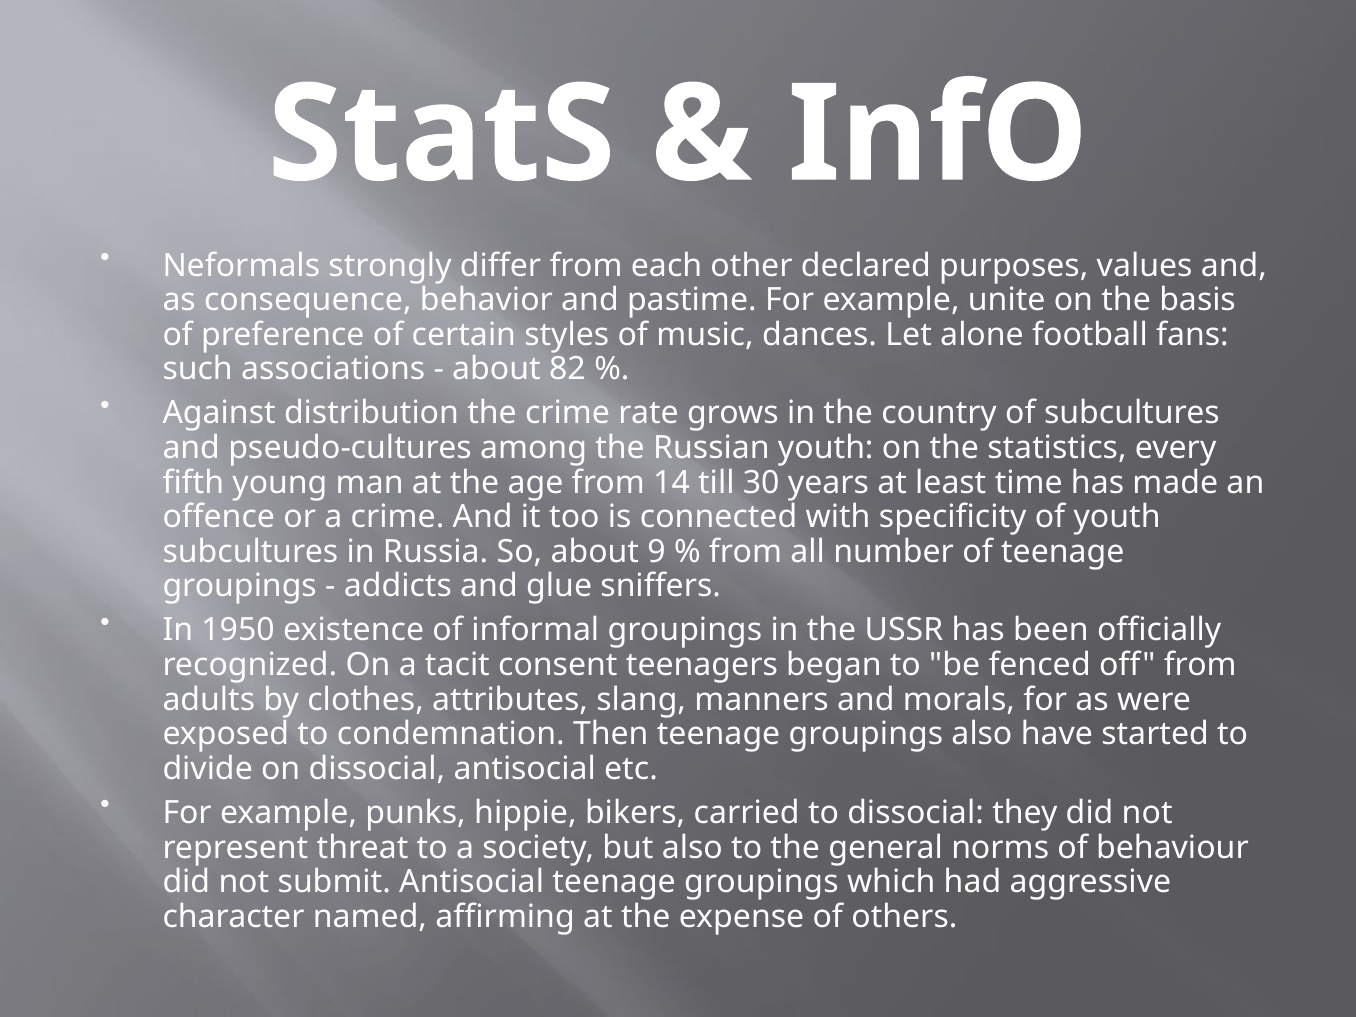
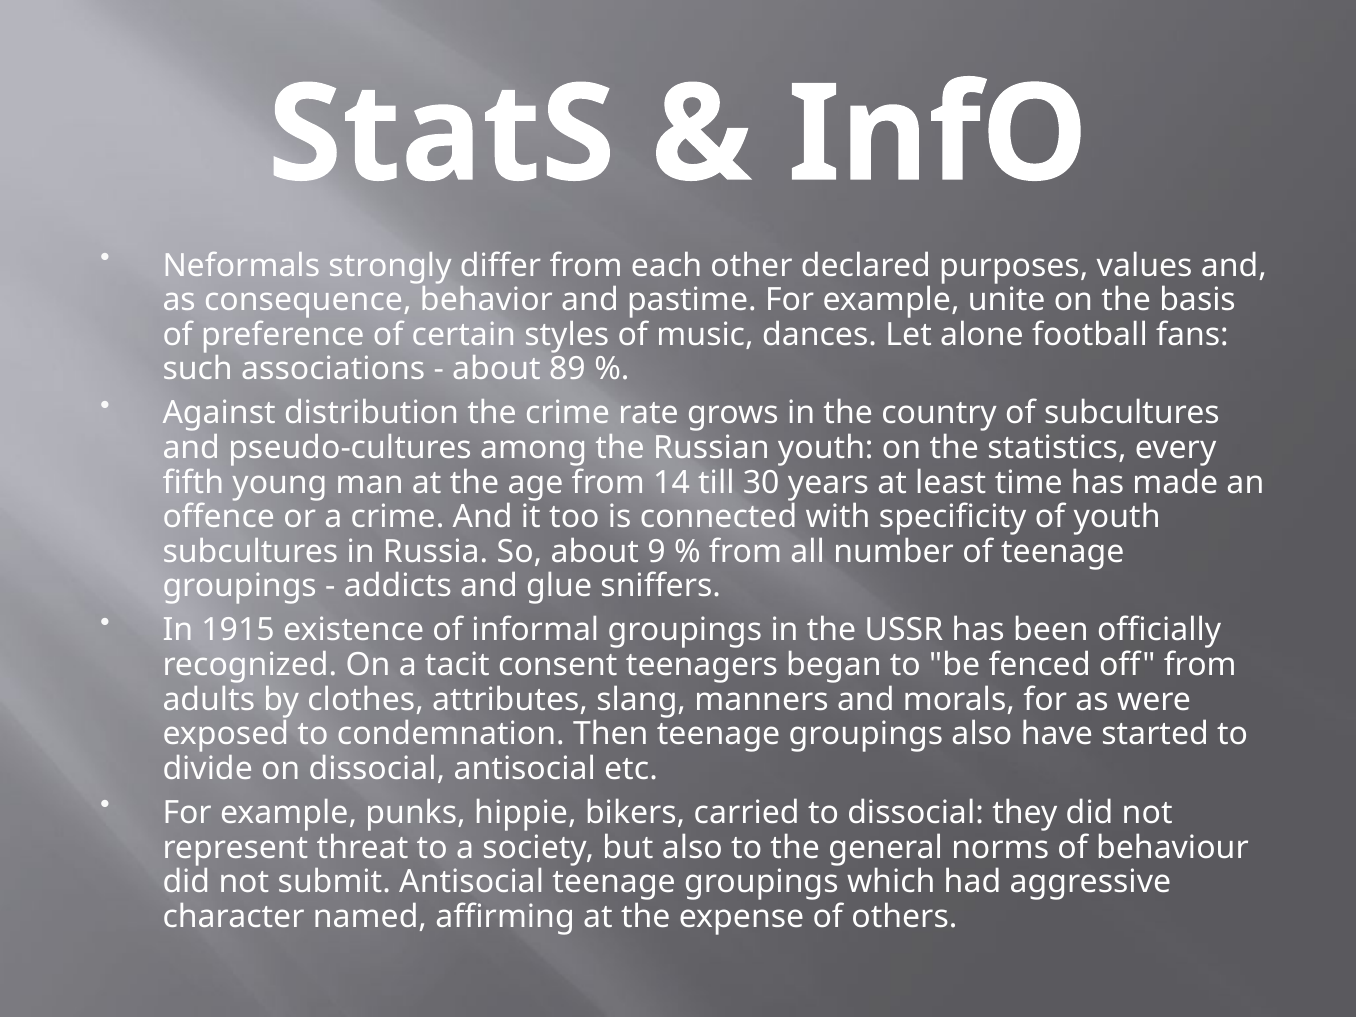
82: 82 -> 89 (567, 369)
1950: 1950 -> 1915 (238, 630)
